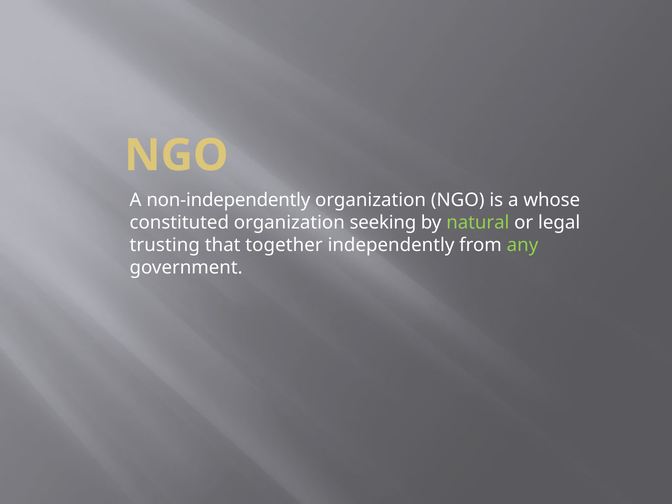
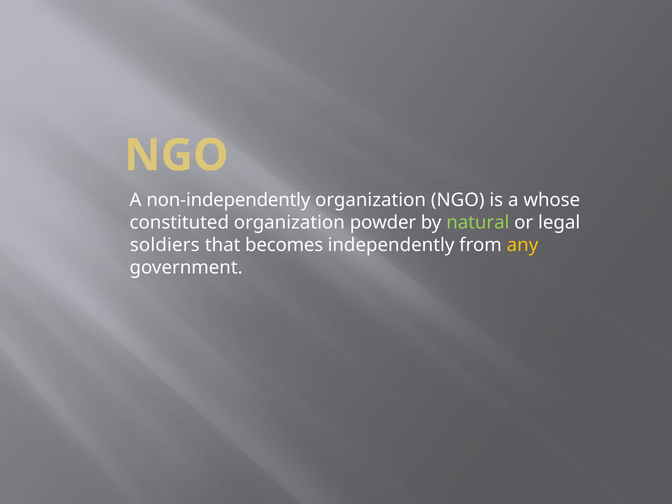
seeking: seeking -> powder (383, 223)
trusting: trusting -> soldiers (165, 245)
together: together -> becomes (284, 245)
any colour: light green -> yellow (523, 245)
